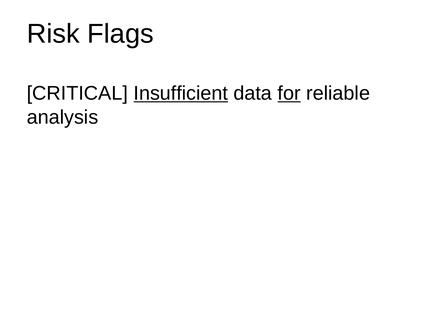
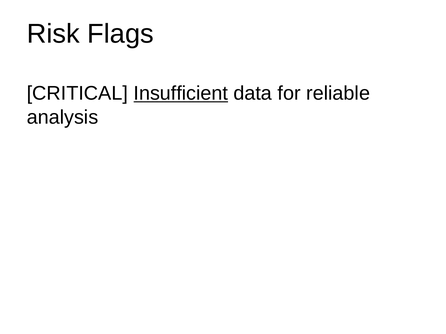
for underline: present -> none (289, 94)
